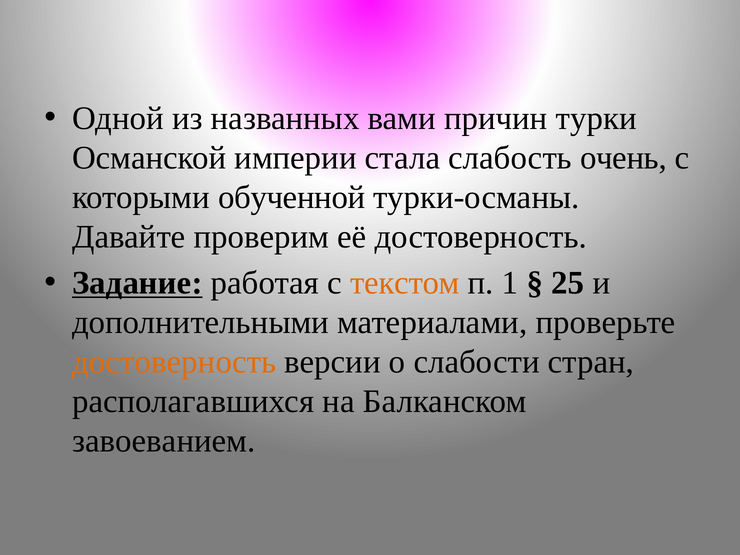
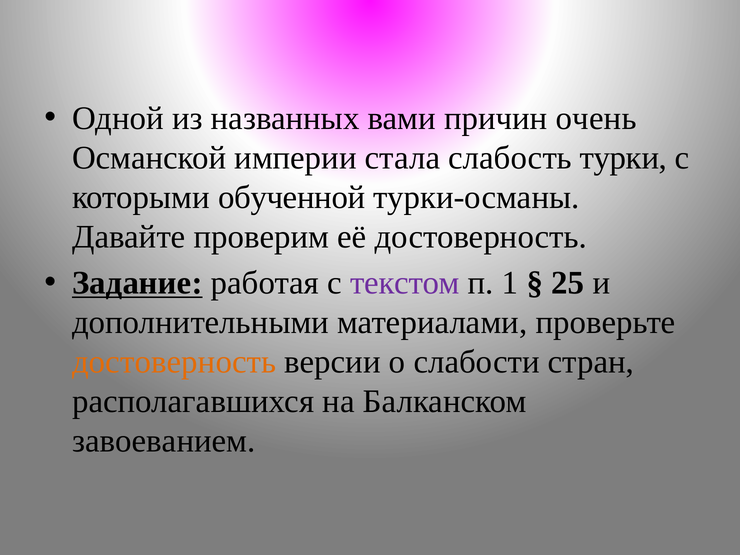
турки: турки -> очень (596, 118)
очень: очень -> турки (623, 158)
текстом colour: orange -> purple (405, 283)
